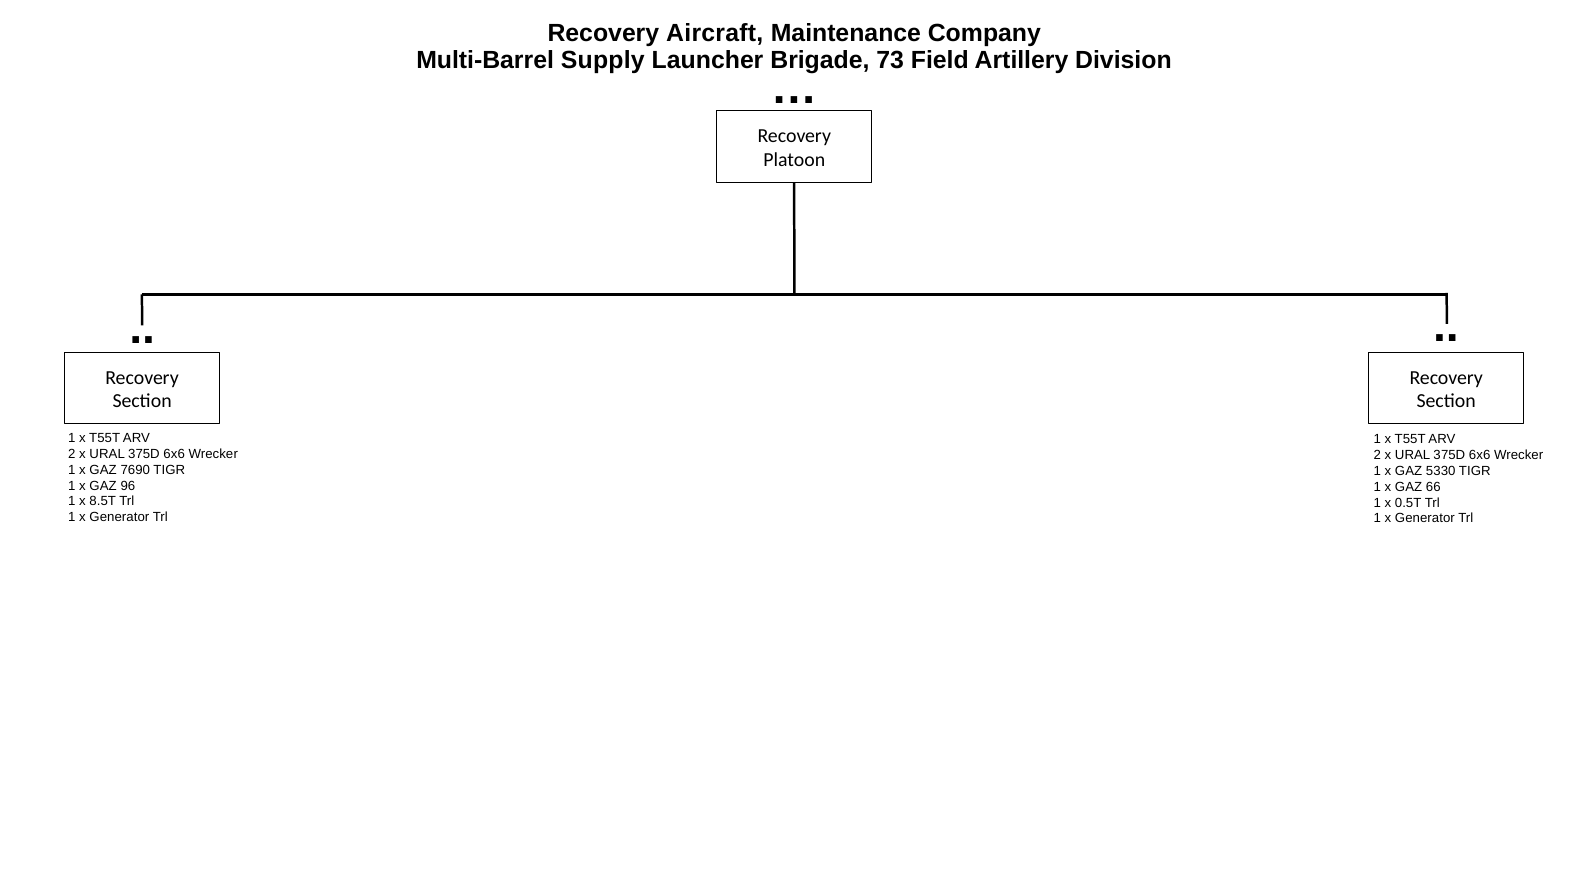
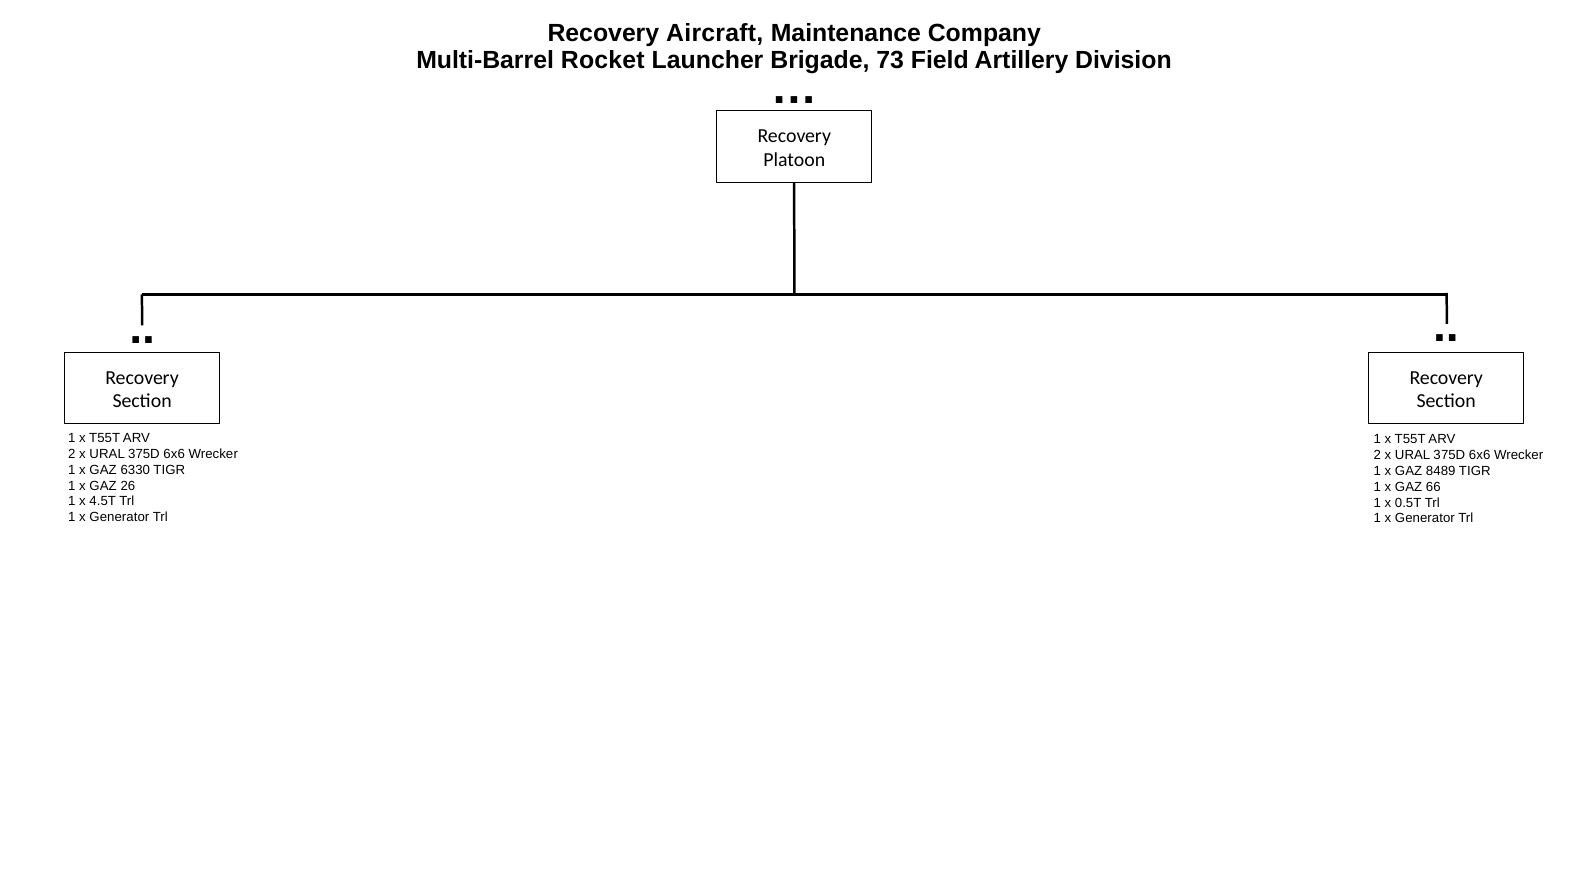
Supply: Supply -> Rocket (603, 60)
7690: 7690 -> 6330 (135, 470)
5330: 5330 -> 8489 (1441, 471)
96: 96 -> 26 (128, 486)
8.5T: 8.5T -> 4.5T (103, 501)
